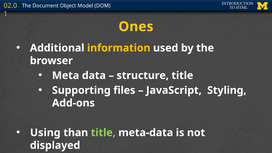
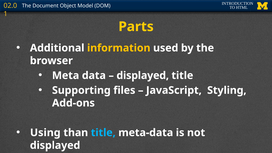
Ones: Ones -> Parts (136, 27)
structure: structure -> displayed (143, 75)
title colour: light green -> light blue (103, 133)
